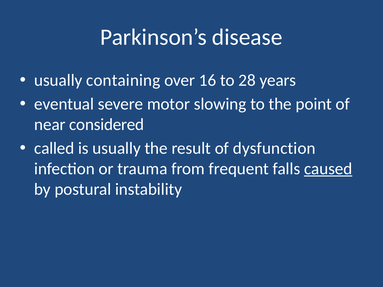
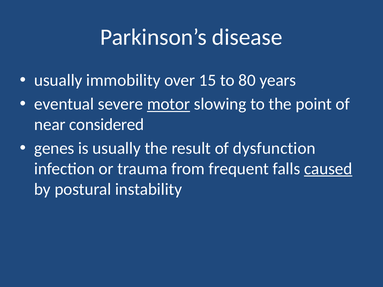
containing: containing -> immobility (123, 80)
16: 16 -> 15 (208, 80)
28: 28 -> 80 (247, 80)
motor underline: none -> present (169, 104)
called: called -> genes (54, 148)
